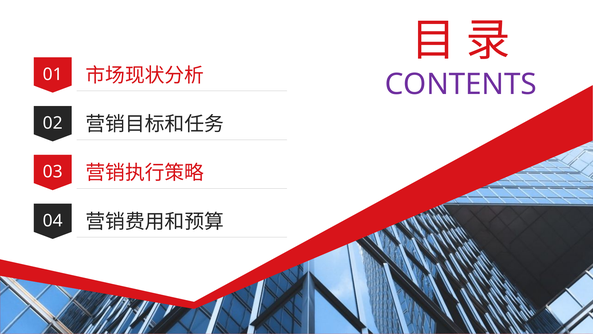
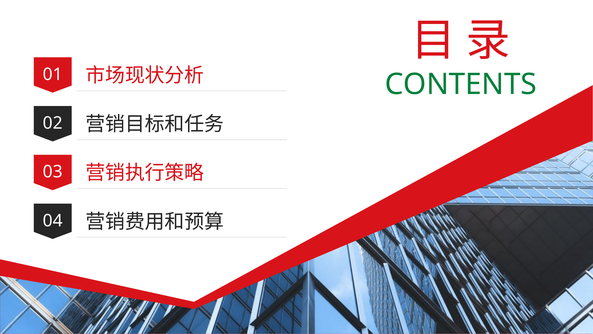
CONTENTS colour: purple -> green (461, 84)
